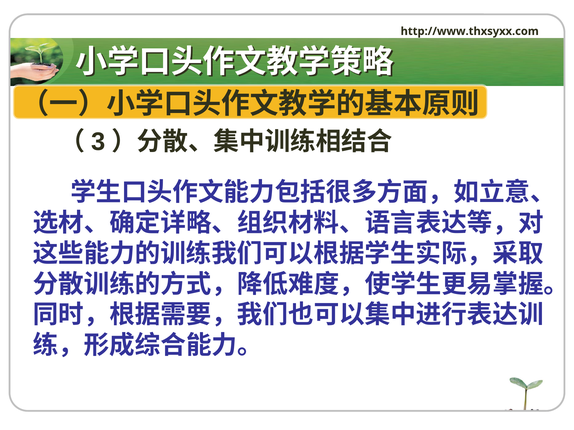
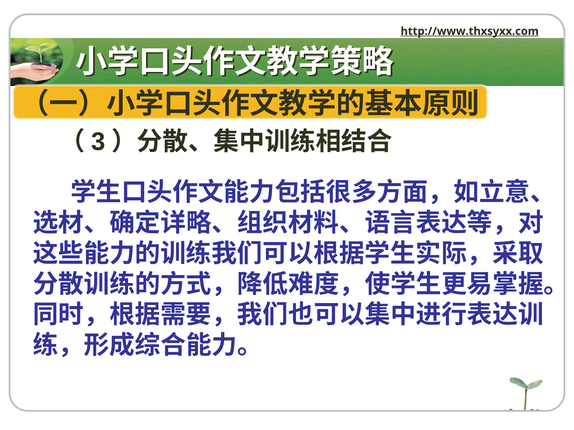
http://www.thxsyxx.com underline: none -> present (470, 31)
